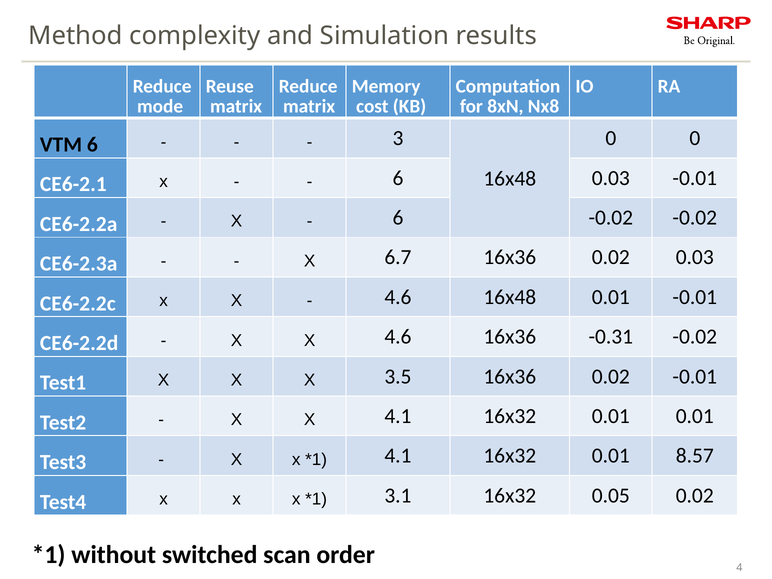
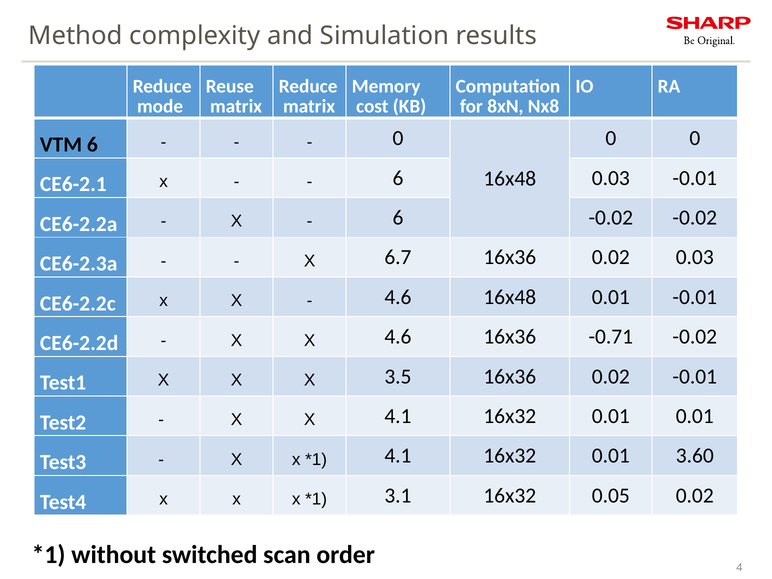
3: 3 -> 0 (398, 138)
-0.31: -0.31 -> -0.71 (611, 337)
8.57: 8.57 -> 3.60 (695, 456)
